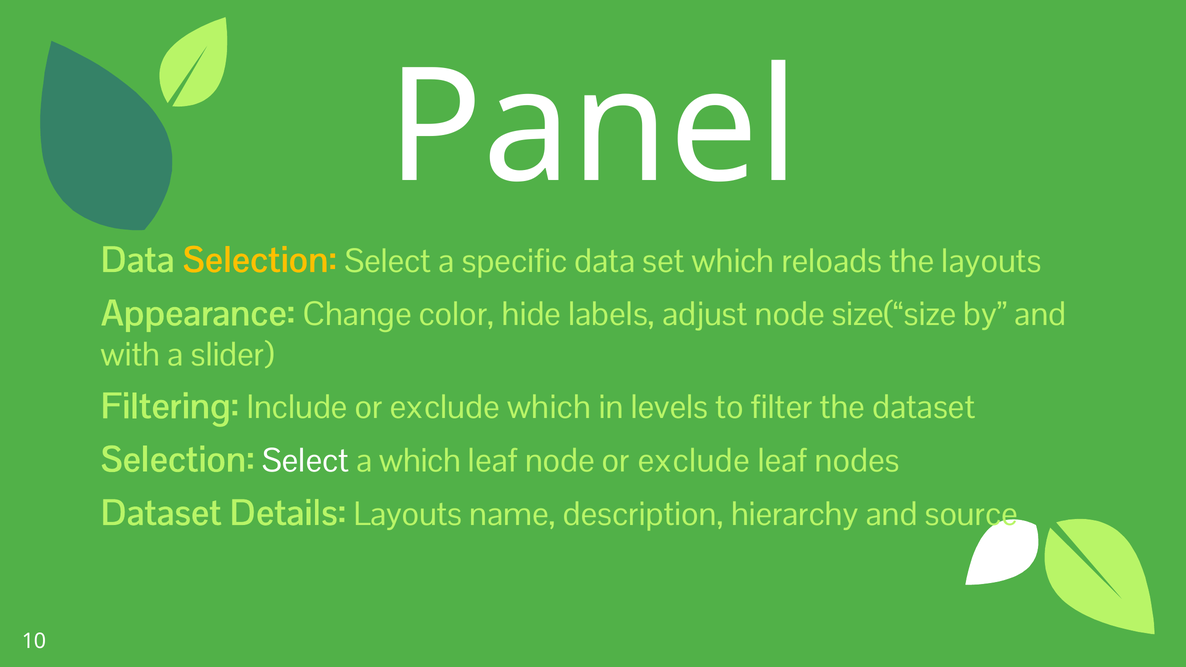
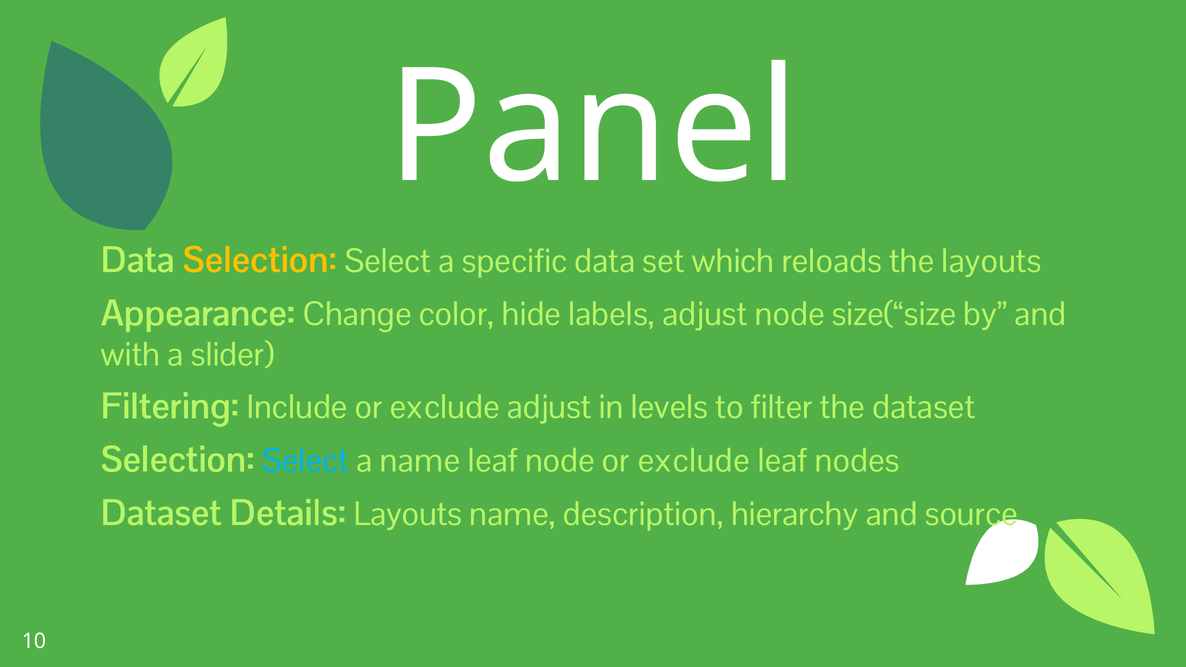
exclude which: which -> adjust (549, 408)
Select colour: white -> light blue (306, 461)
a which: which -> name (420, 461)
